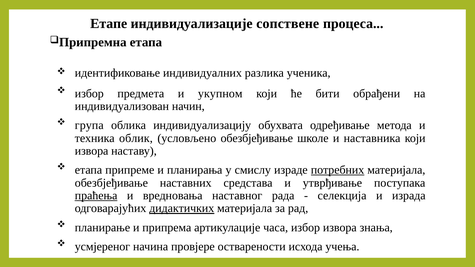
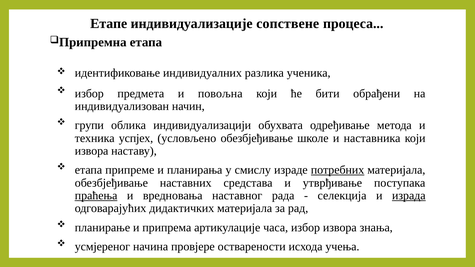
укупном: укупном -> повољна (220, 94)
група: група -> групи (89, 125)
индивидуализацију: индивидуализацију -> индивидуализацији (202, 125)
облик: облик -> успјех (136, 138)
израда underline: none -> present (409, 196)
дидактичких underline: present -> none (182, 209)
